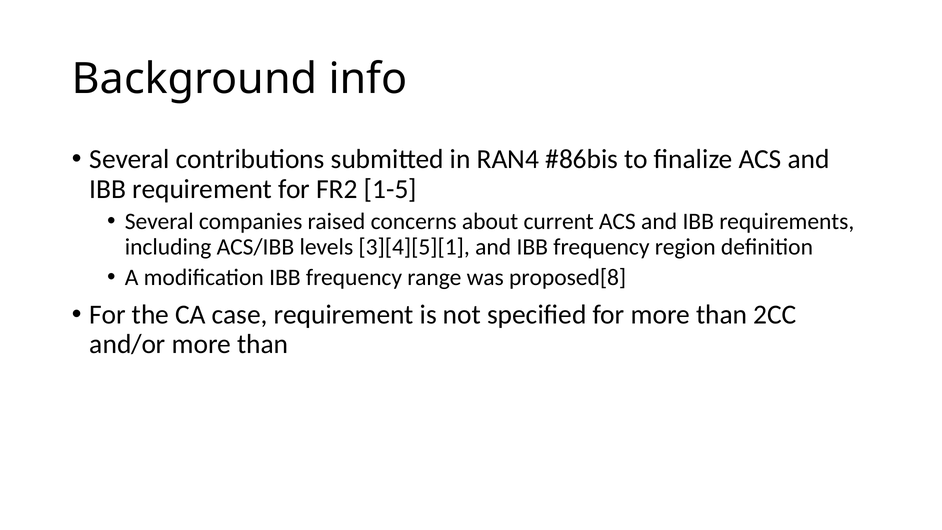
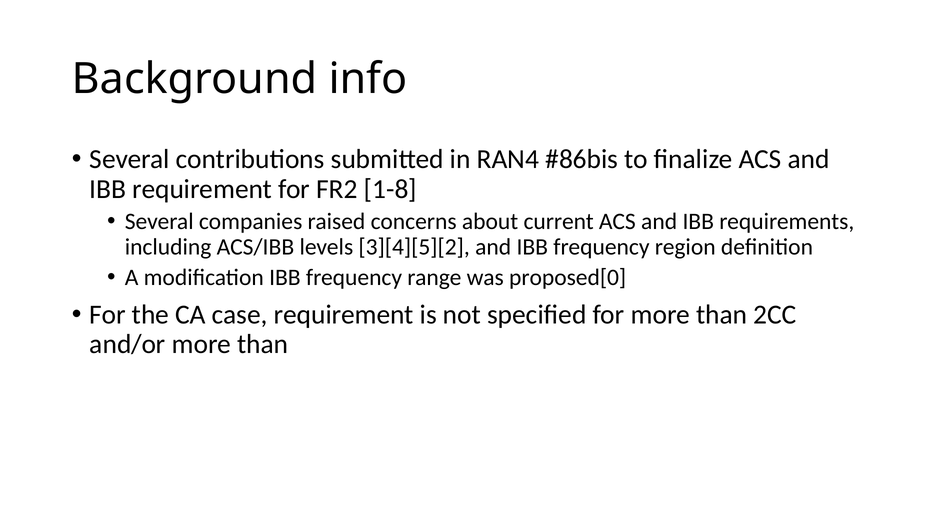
1-5: 1-5 -> 1-8 (390, 189)
3][4][5][1: 3][4][5][1 -> 3][4][5][2 (414, 247)
proposed[8: proposed[8 -> proposed[0 (568, 277)
